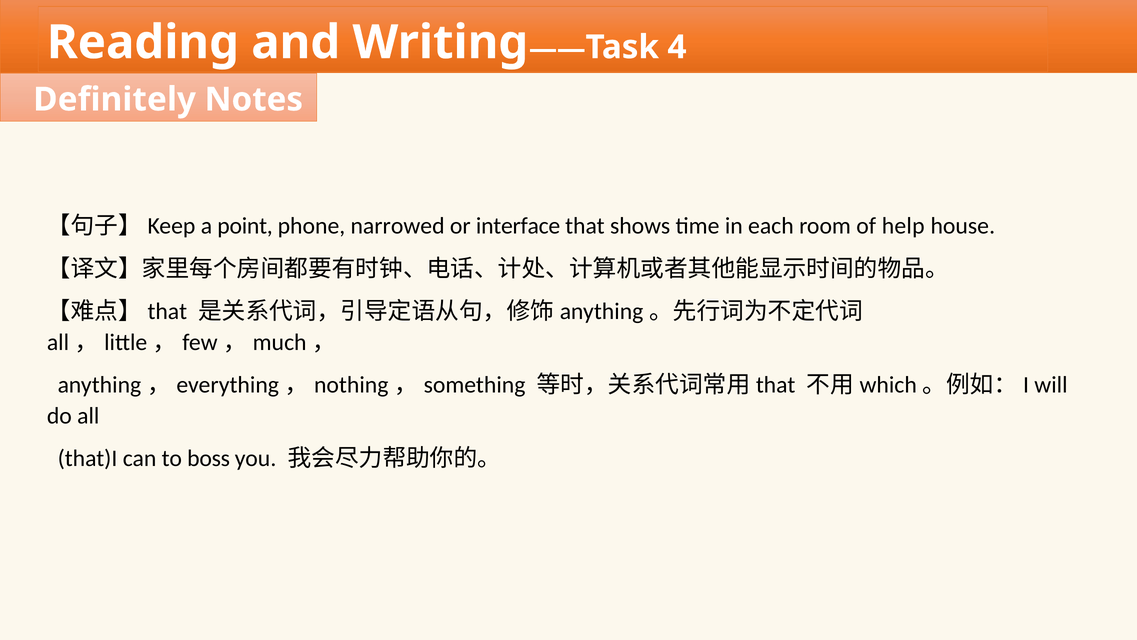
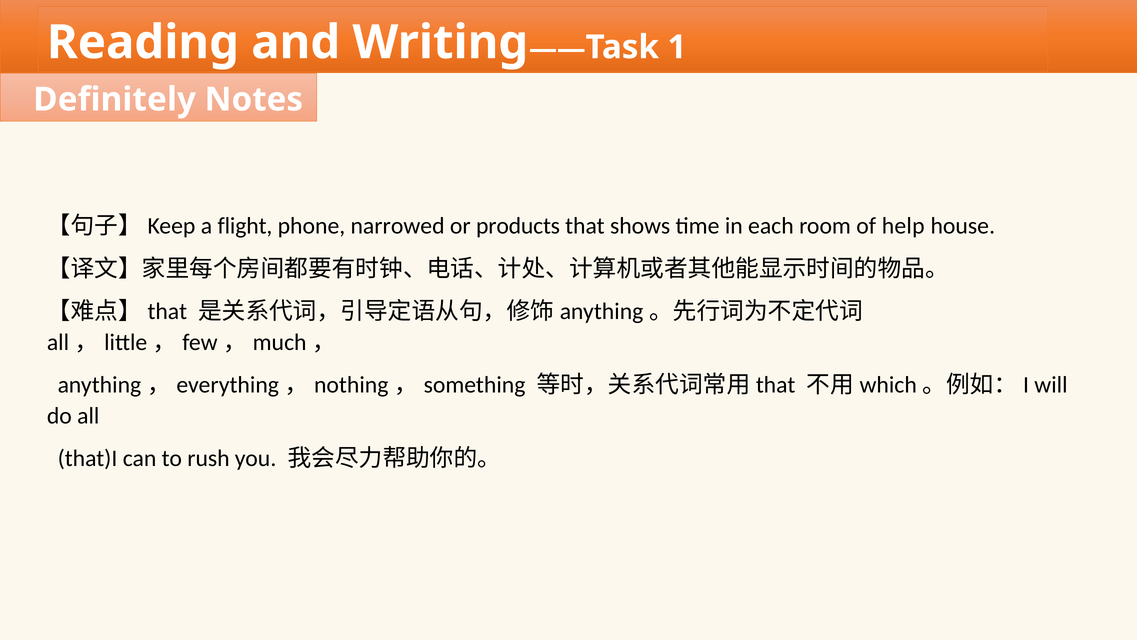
4: 4 -> 1 (677, 47)
point: point -> flight (245, 226)
interface: interface -> products (518, 226)
boss: boss -> rush (208, 458)
